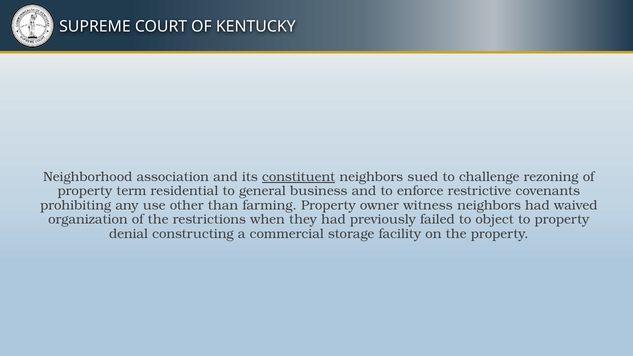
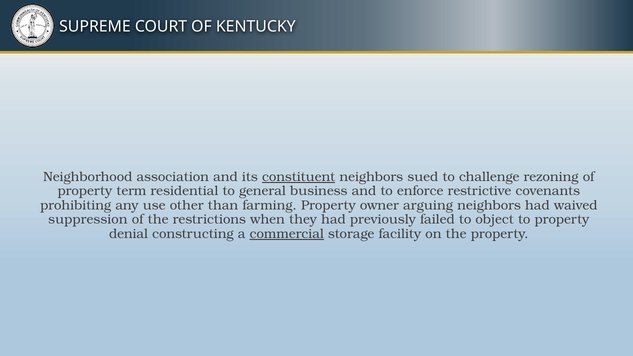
witness: witness -> arguing (428, 205)
organization: organization -> suppression (88, 220)
commercial underline: none -> present (287, 234)
